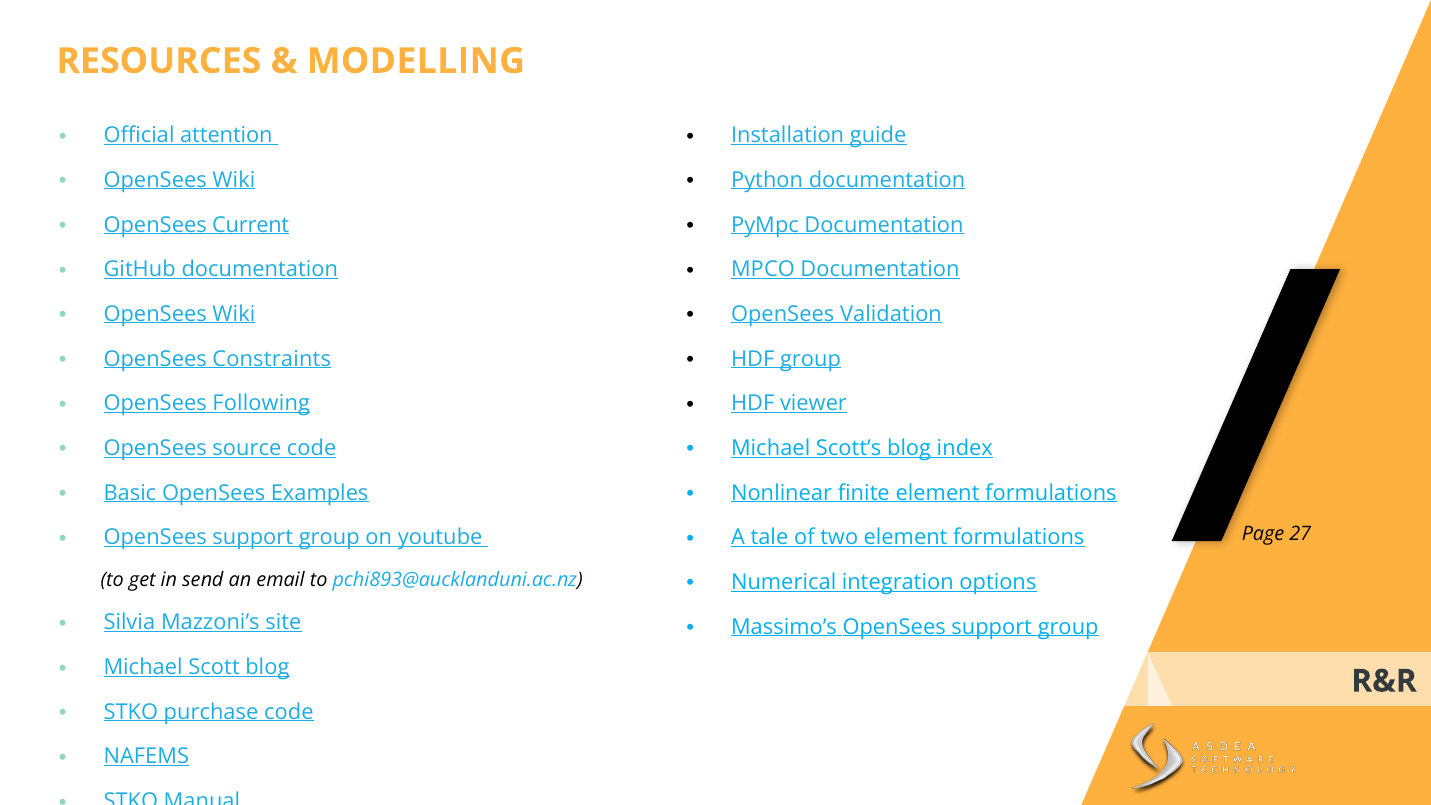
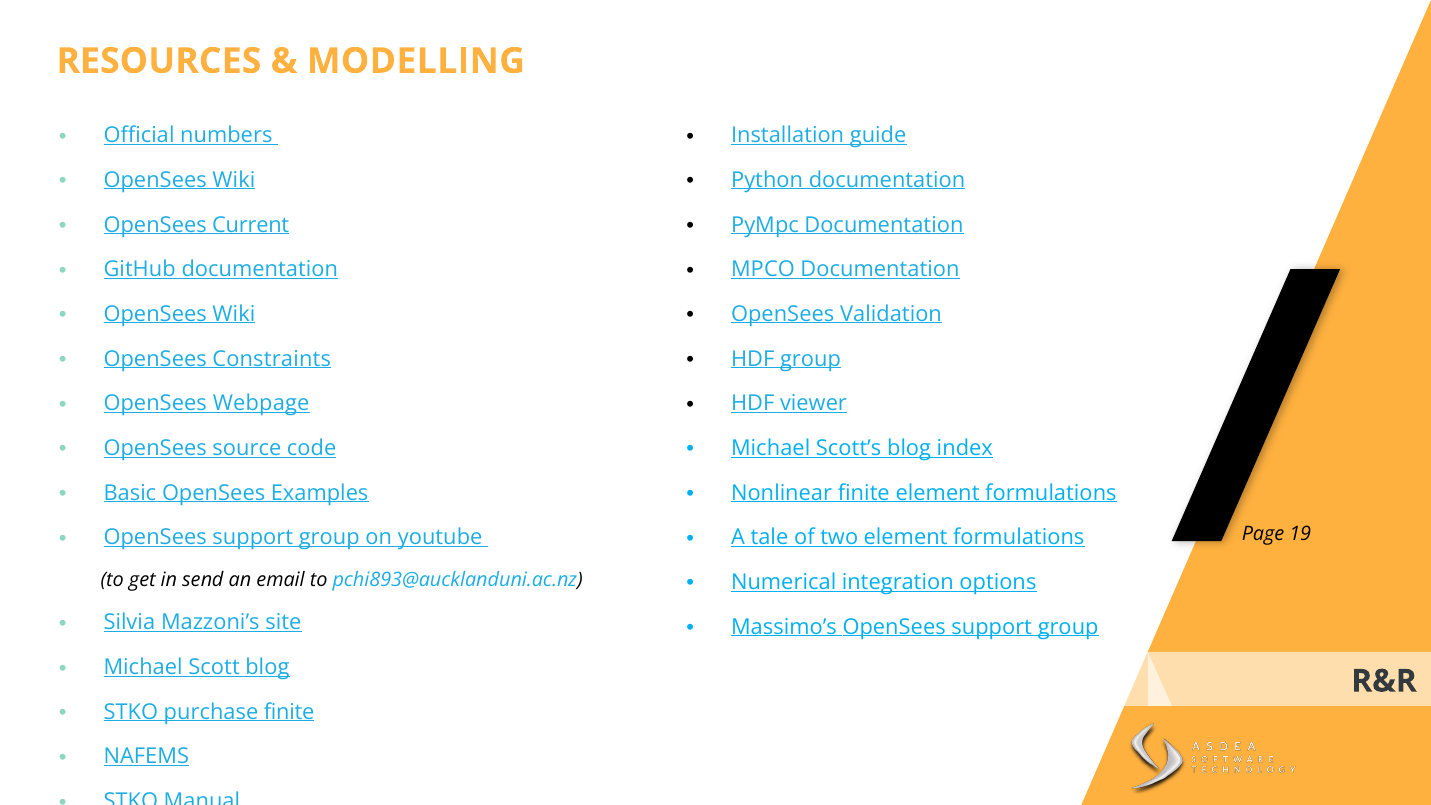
attention: attention -> numbers (226, 135)
Following: Following -> Webpage (261, 403)
27: 27 -> 19 (1300, 534)
purchase code: code -> finite (289, 712)
